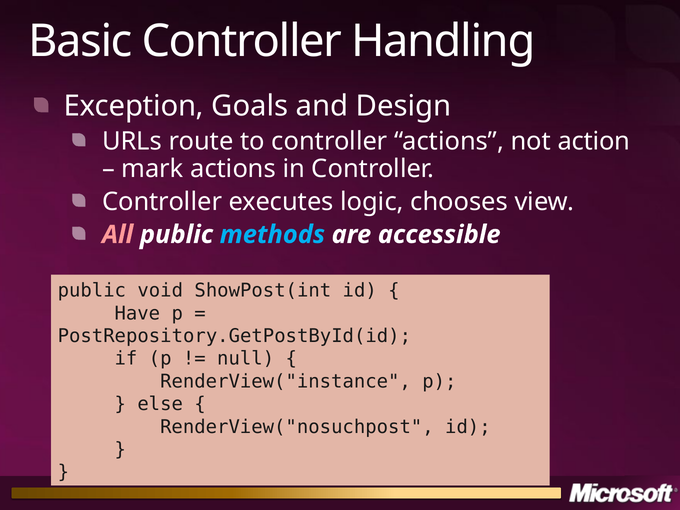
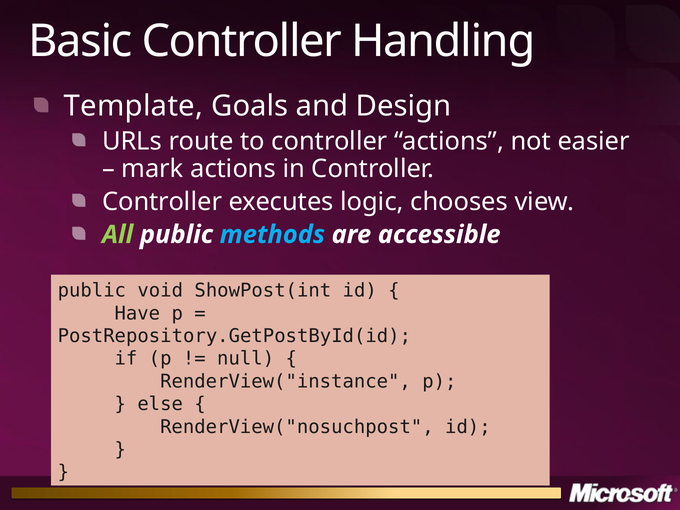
Exception: Exception -> Template (133, 106)
action: action -> easier (594, 141)
All colour: pink -> light green (118, 235)
